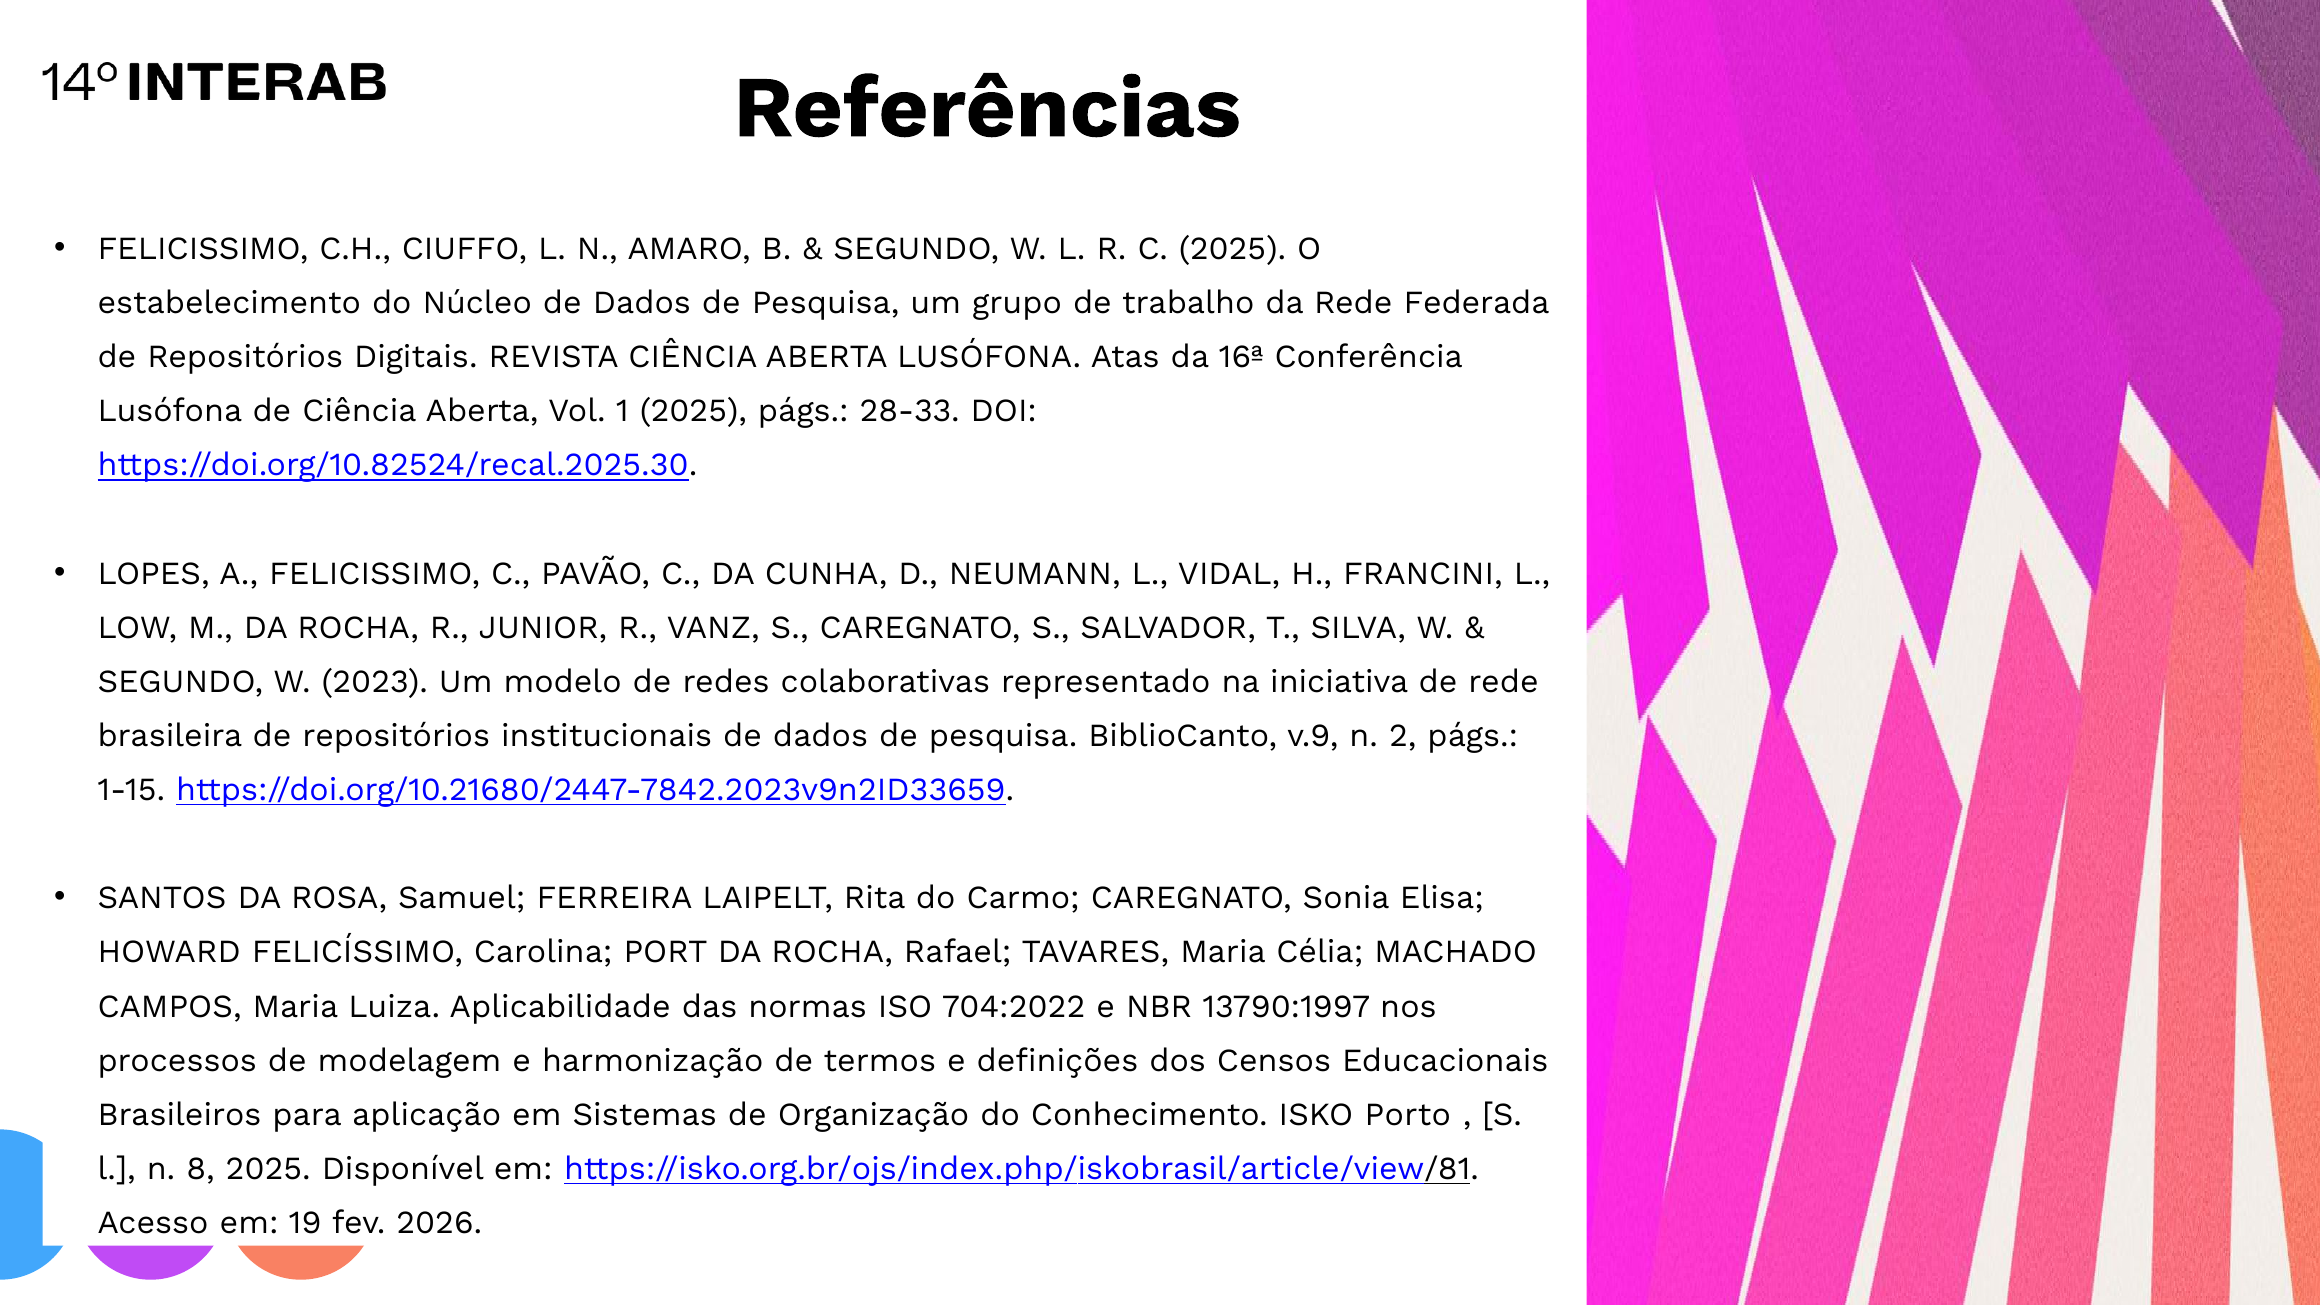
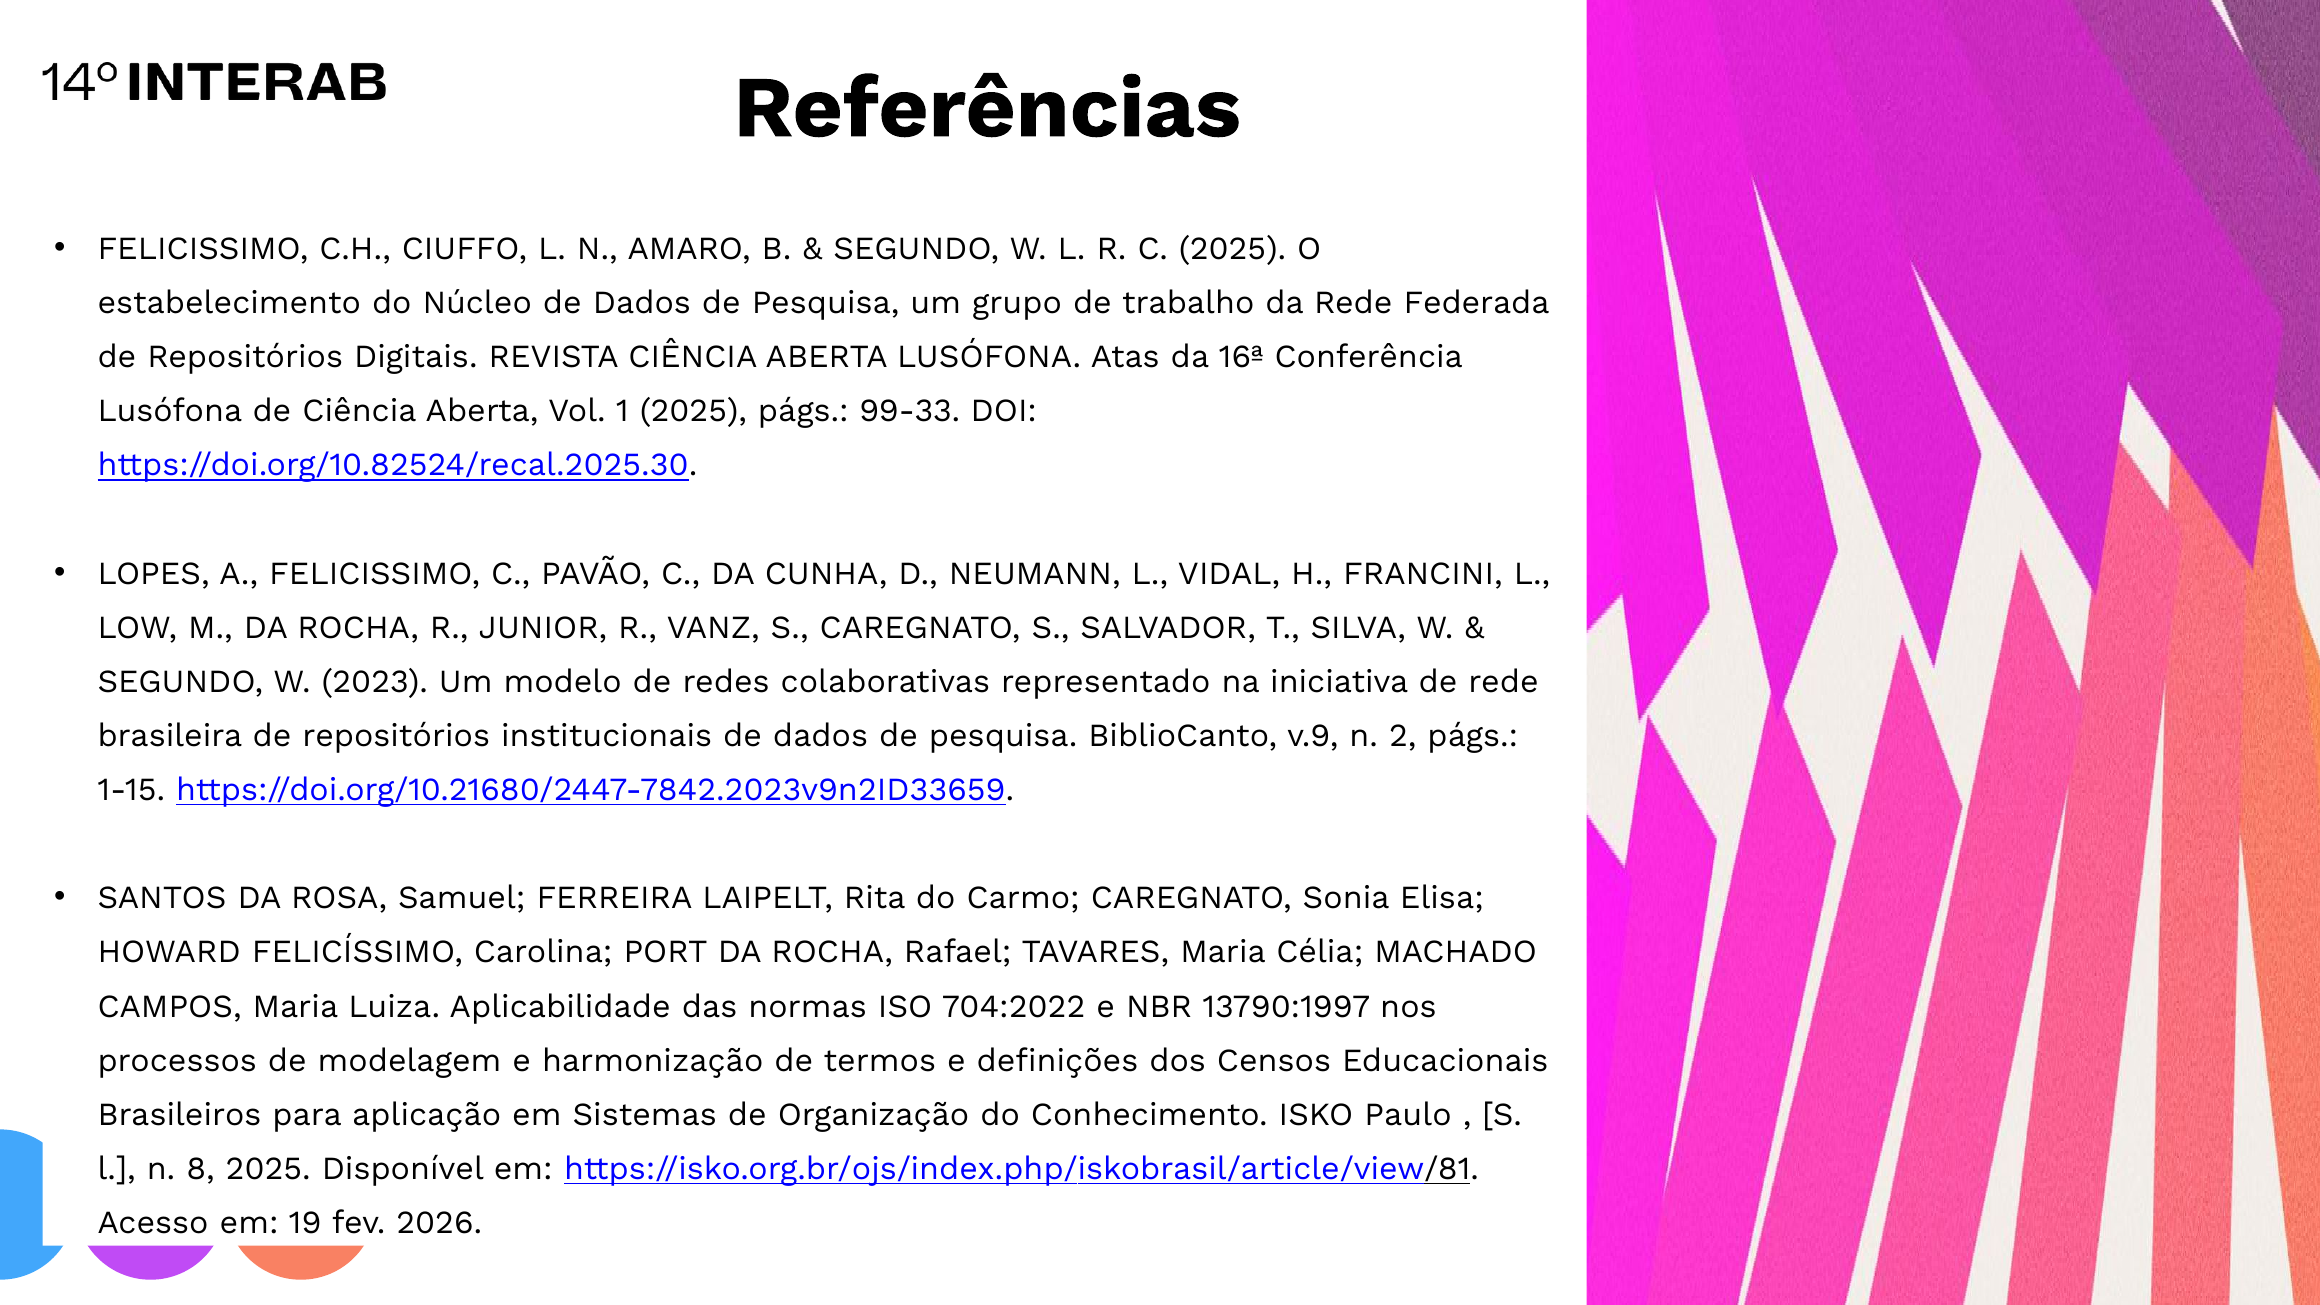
28-33: 28-33 -> 99-33 (910, 411)
Porto: Porto -> Paulo (1408, 1115)
